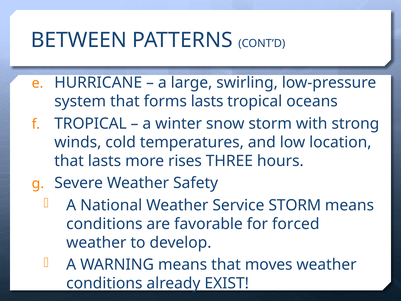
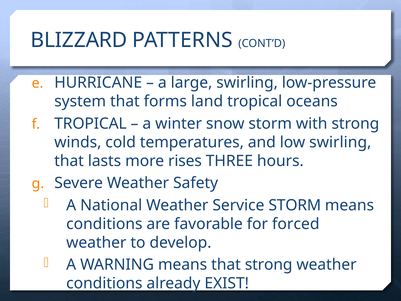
BETWEEN: BETWEEN -> BLIZZARD (79, 40)
forms lasts: lasts -> land (207, 101)
low location: location -> swirling (340, 142)
that moves: moves -> strong (269, 265)
